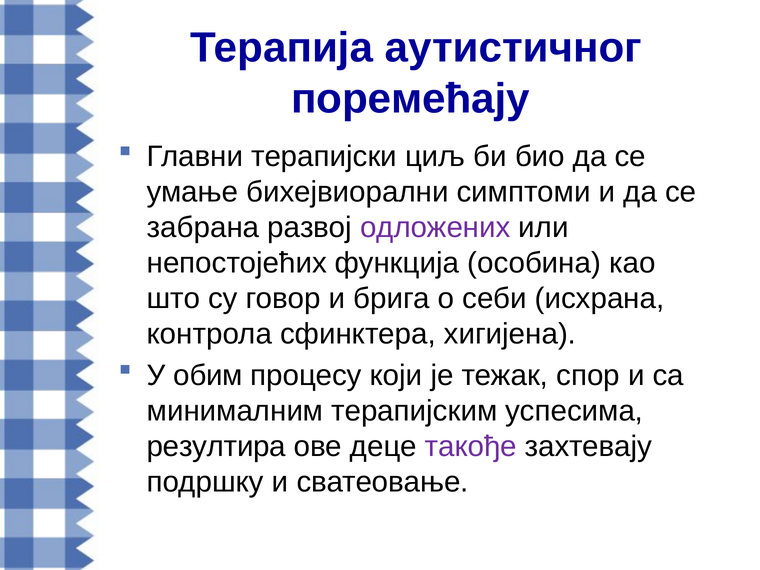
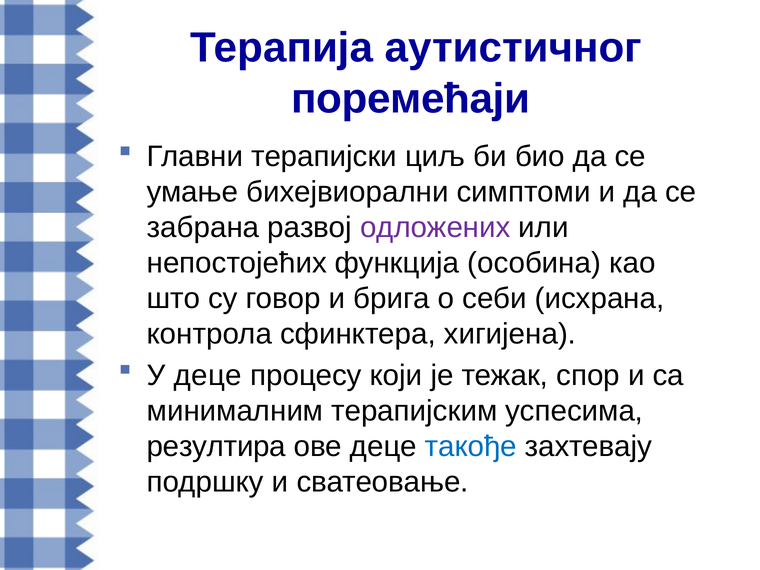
поремећају: поремећају -> поремећаји (411, 99)
У обим: обим -> деце (208, 375)
такође colour: purple -> blue (471, 446)
